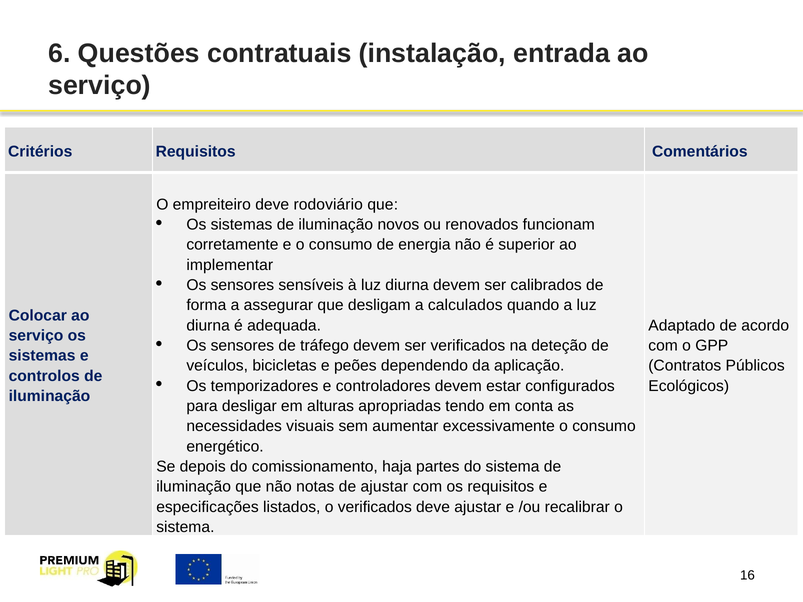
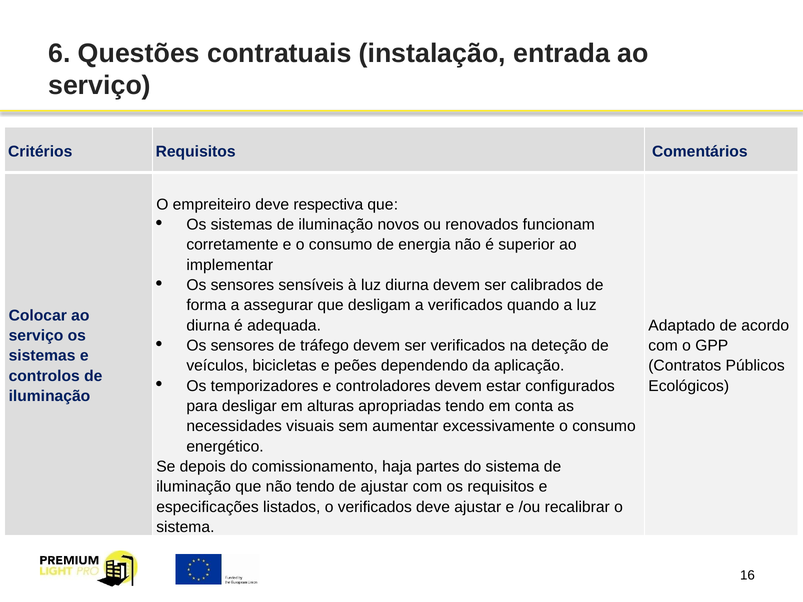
rodoviário: rodoviário -> respectiva (328, 205)
a calculados: calculados -> verificados (465, 305)
não notas: notas -> tendo (315, 487)
